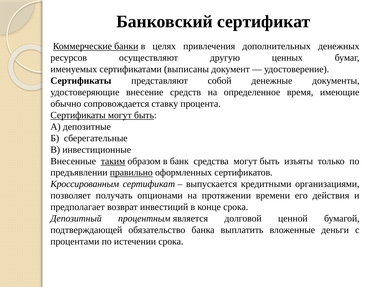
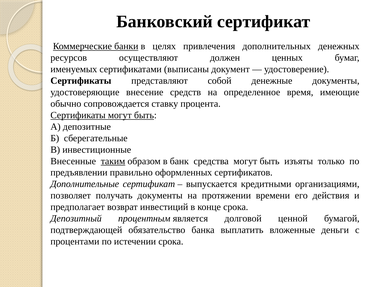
другую: другую -> должен (225, 58)
правильно underline: present -> none (131, 173)
Кроссированным: Кроссированным -> Дополнительные (85, 184)
получать опционами: опционами -> документы (160, 196)
